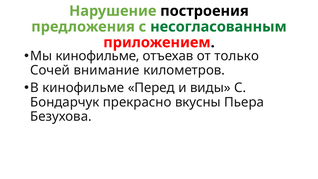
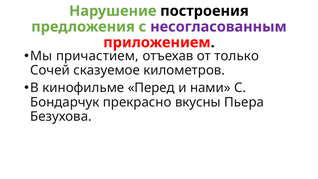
несогласованным colour: green -> purple (218, 27)
Мы кинофильме: кинофильме -> причастием (97, 56)
внимание: внимание -> сказуемое (107, 70)
виды: виды -> нами (210, 88)
